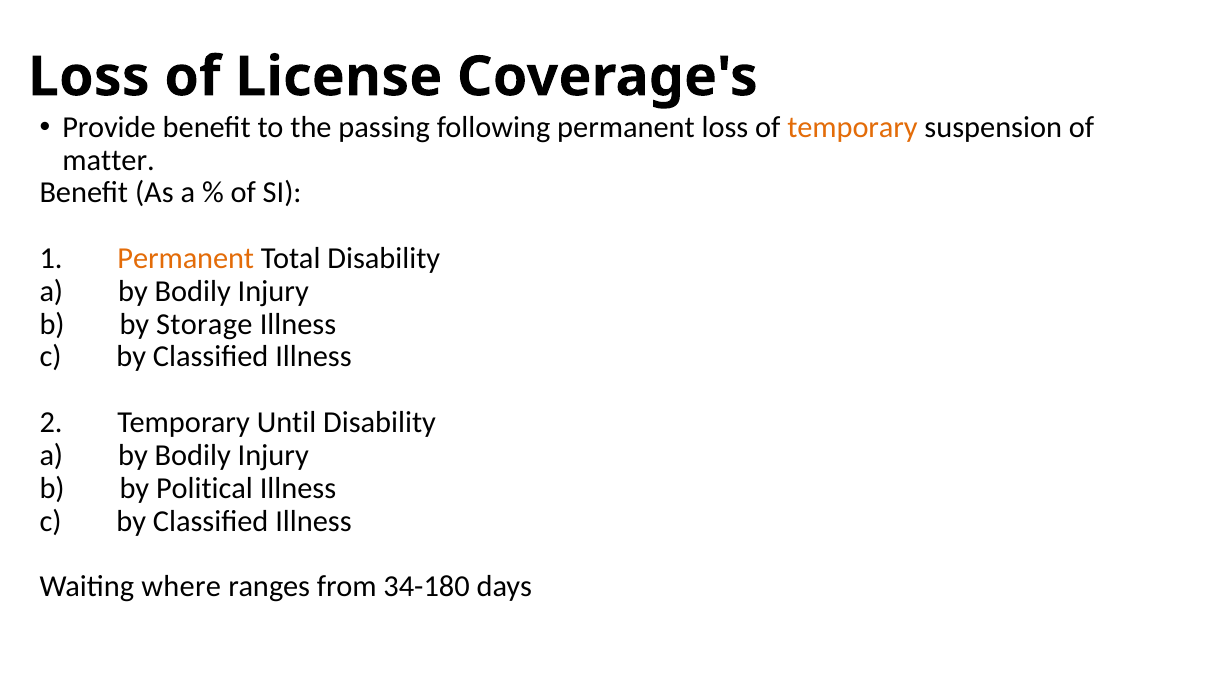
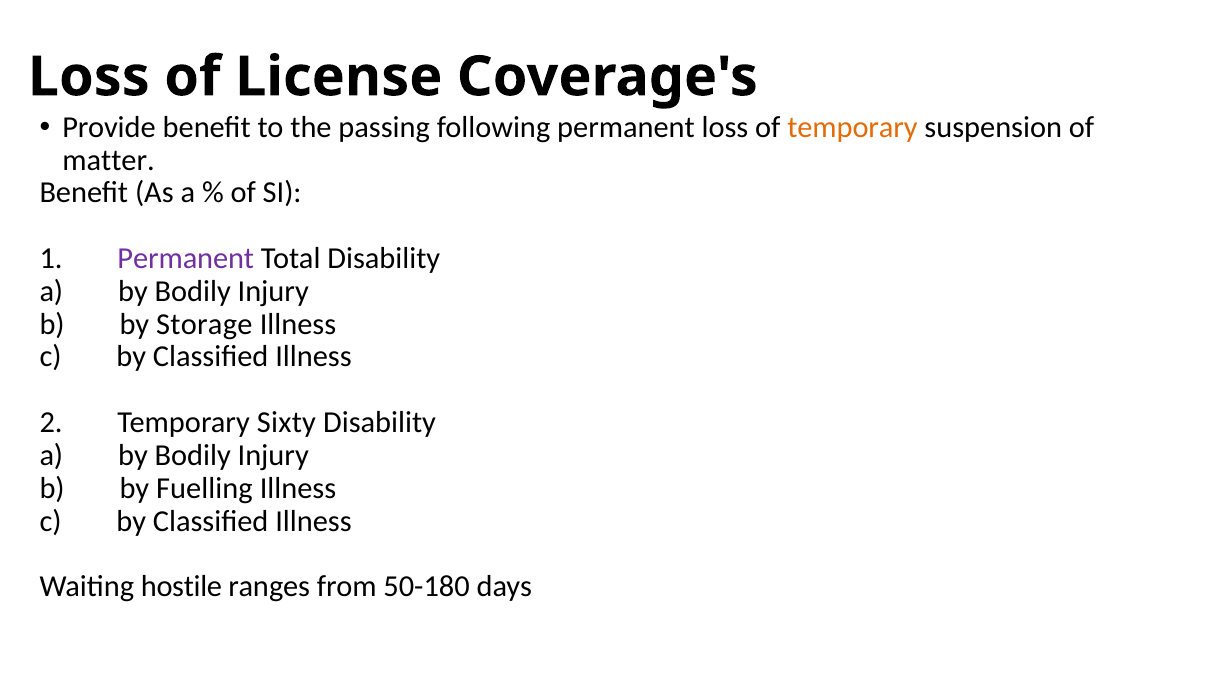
Permanent colour: orange -> purple (186, 258)
Until: Until -> Sixty (286, 423)
Political: Political -> Fuelling (204, 488)
where: where -> hostile (181, 587)
34-180: 34-180 -> 50-180 (427, 587)
